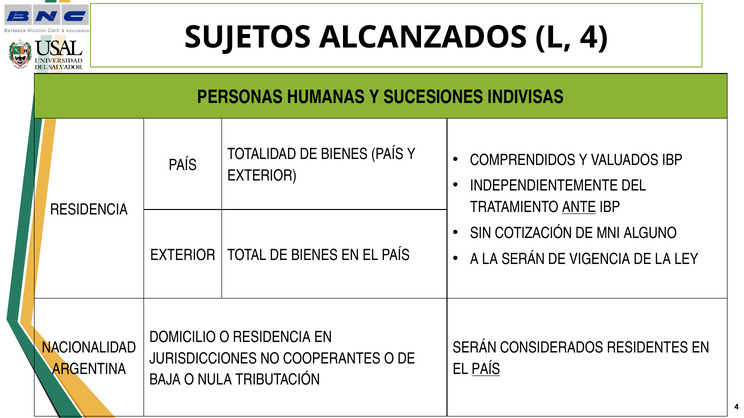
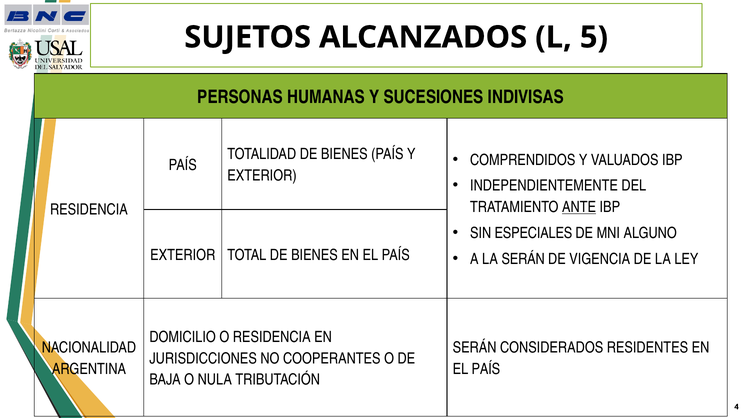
L 4: 4 -> 5 (594, 37)
COTIZACIÓN: COTIZACIÓN -> ESPECIALES (533, 233)
PAÍS underline: present -> none (486, 370)
